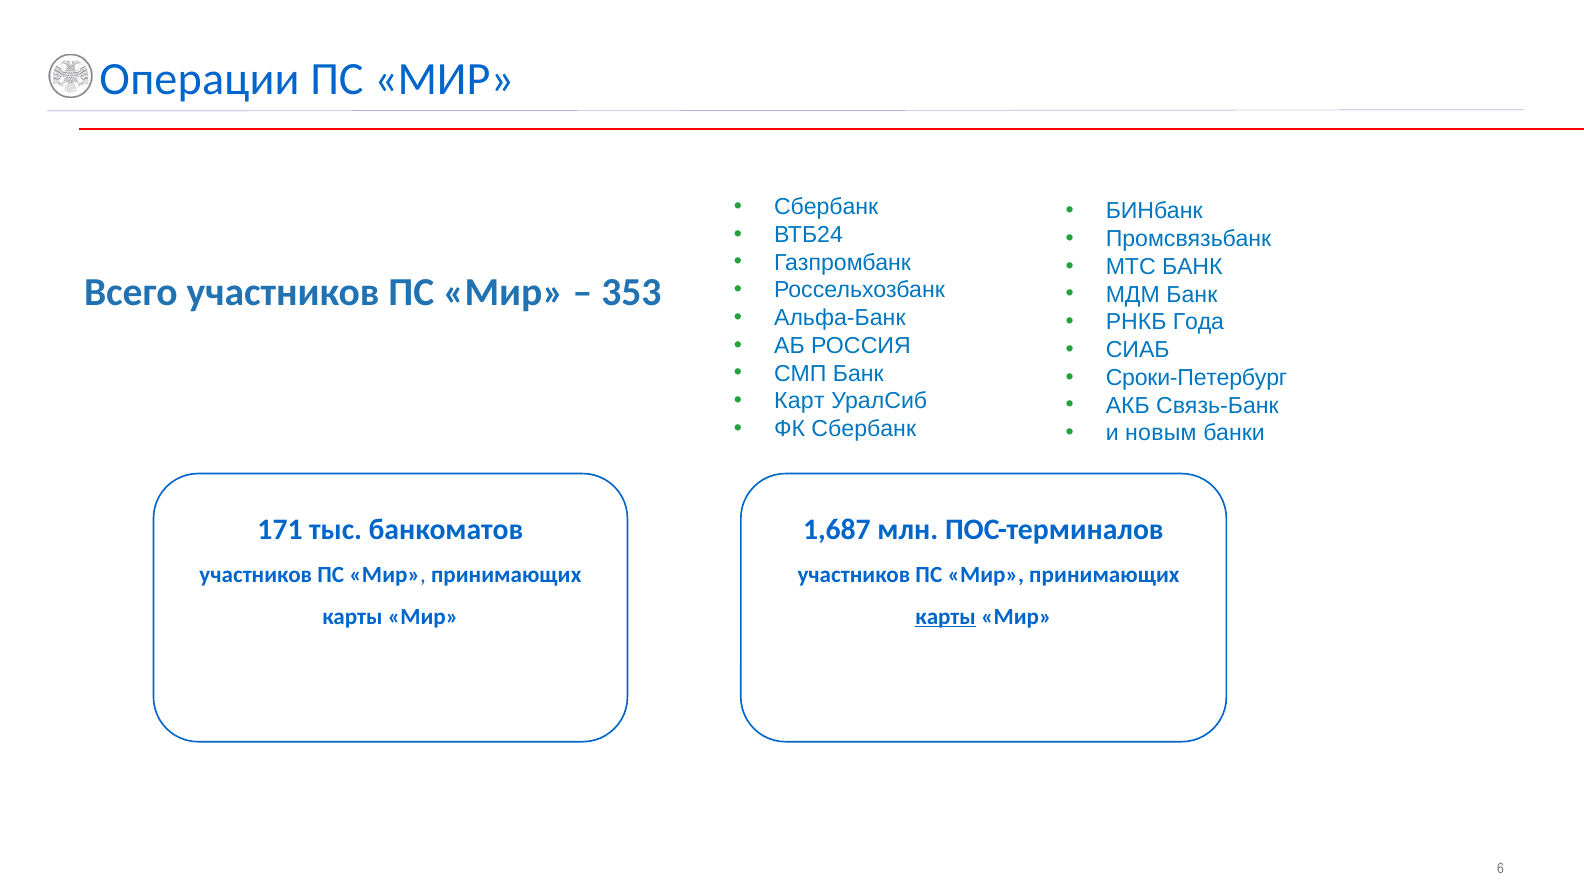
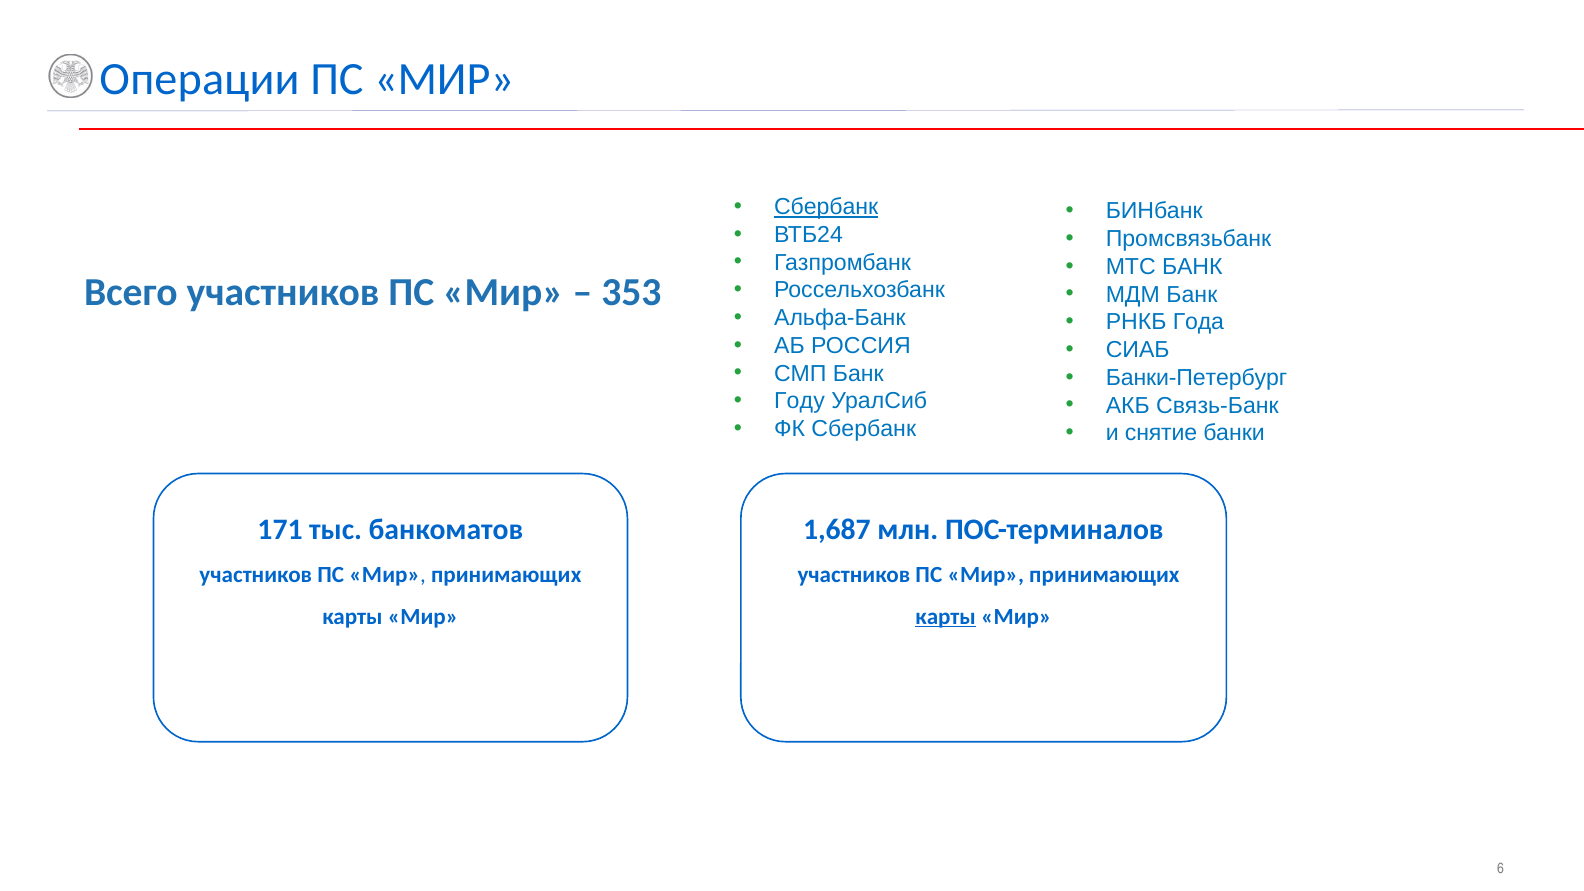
Сбербанк underline: none -> present (826, 207)
Сроки-Петербург: Сроки-Петербург -> Банки-Петербург (1196, 378)
Карт: Карт -> Году (799, 401)
новым: новым -> снятие (1161, 433)
